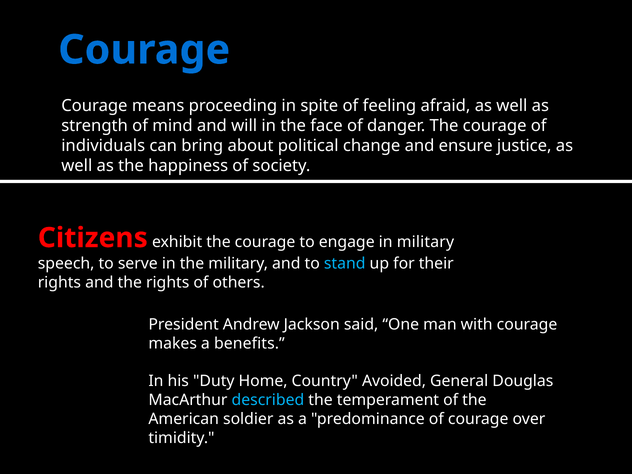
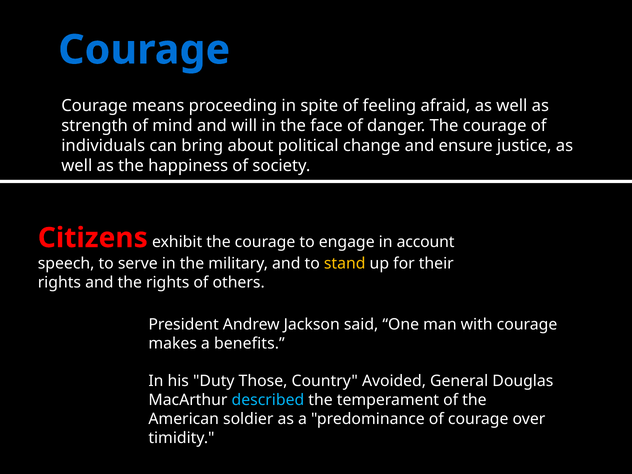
in military: military -> account (426, 242)
stand colour: light blue -> yellow (345, 263)
Home: Home -> Those (263, 381)
